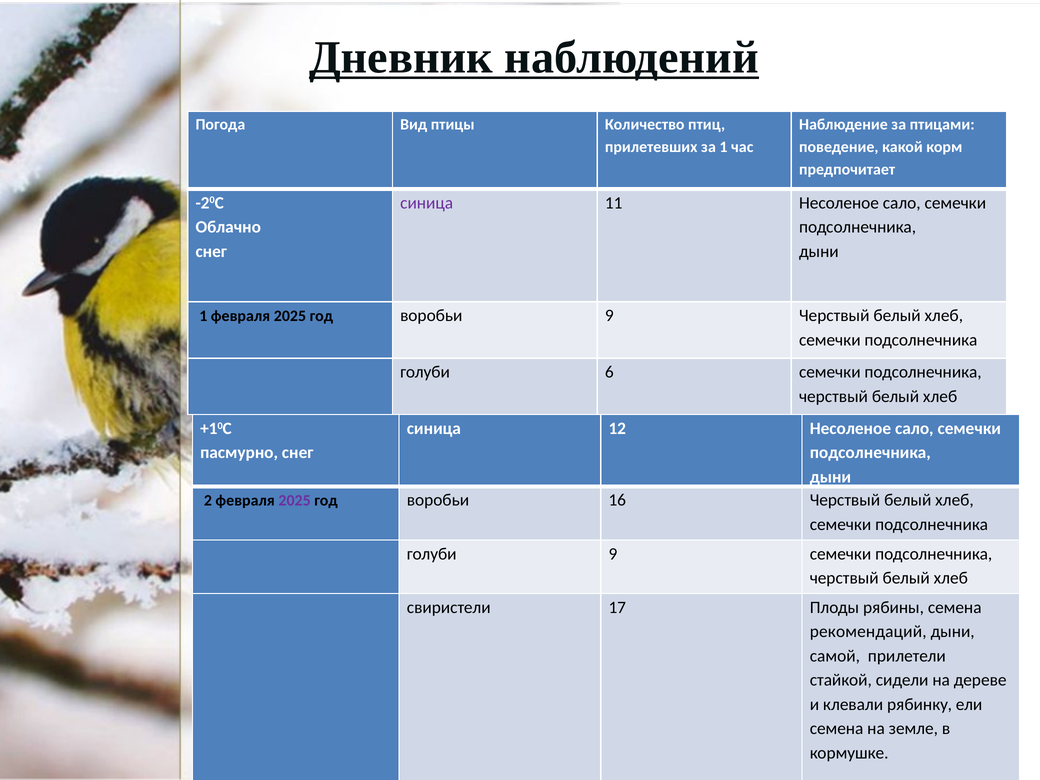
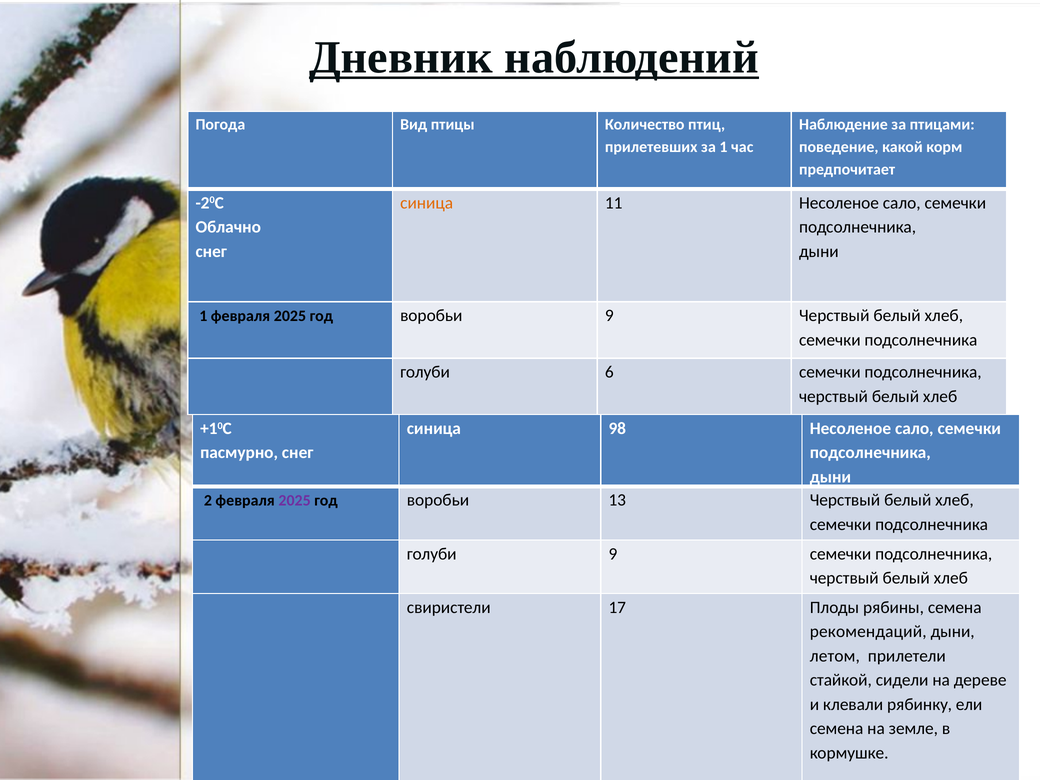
синица colour: purple -> orange (427, 203)
12: 12 -> 98 (617, 428)
16: 16 -> 13 (617, 500)
самой: самой -> летом (835, 656)
